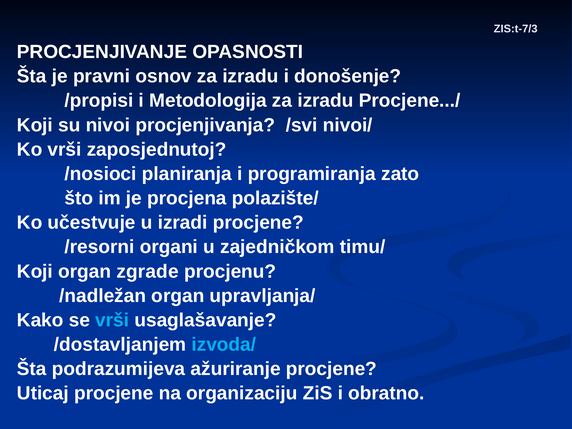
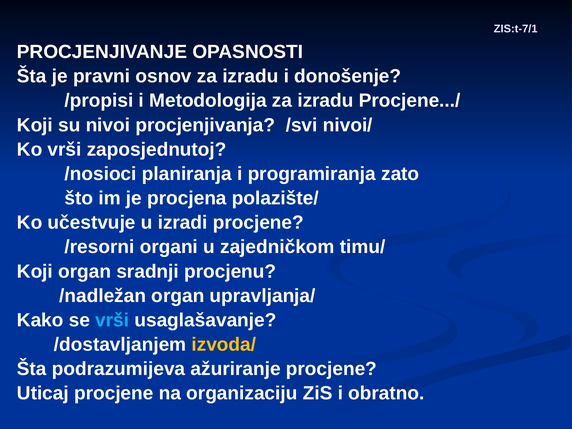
ZIS:t-7/3: ZIS:t-7/3 -> ZIS:t-7/1 (516, 29)
zgrade: zgrade -> sradnji (148, 271)
izvoda/ colour: light blue -> yellow (224, 345)
